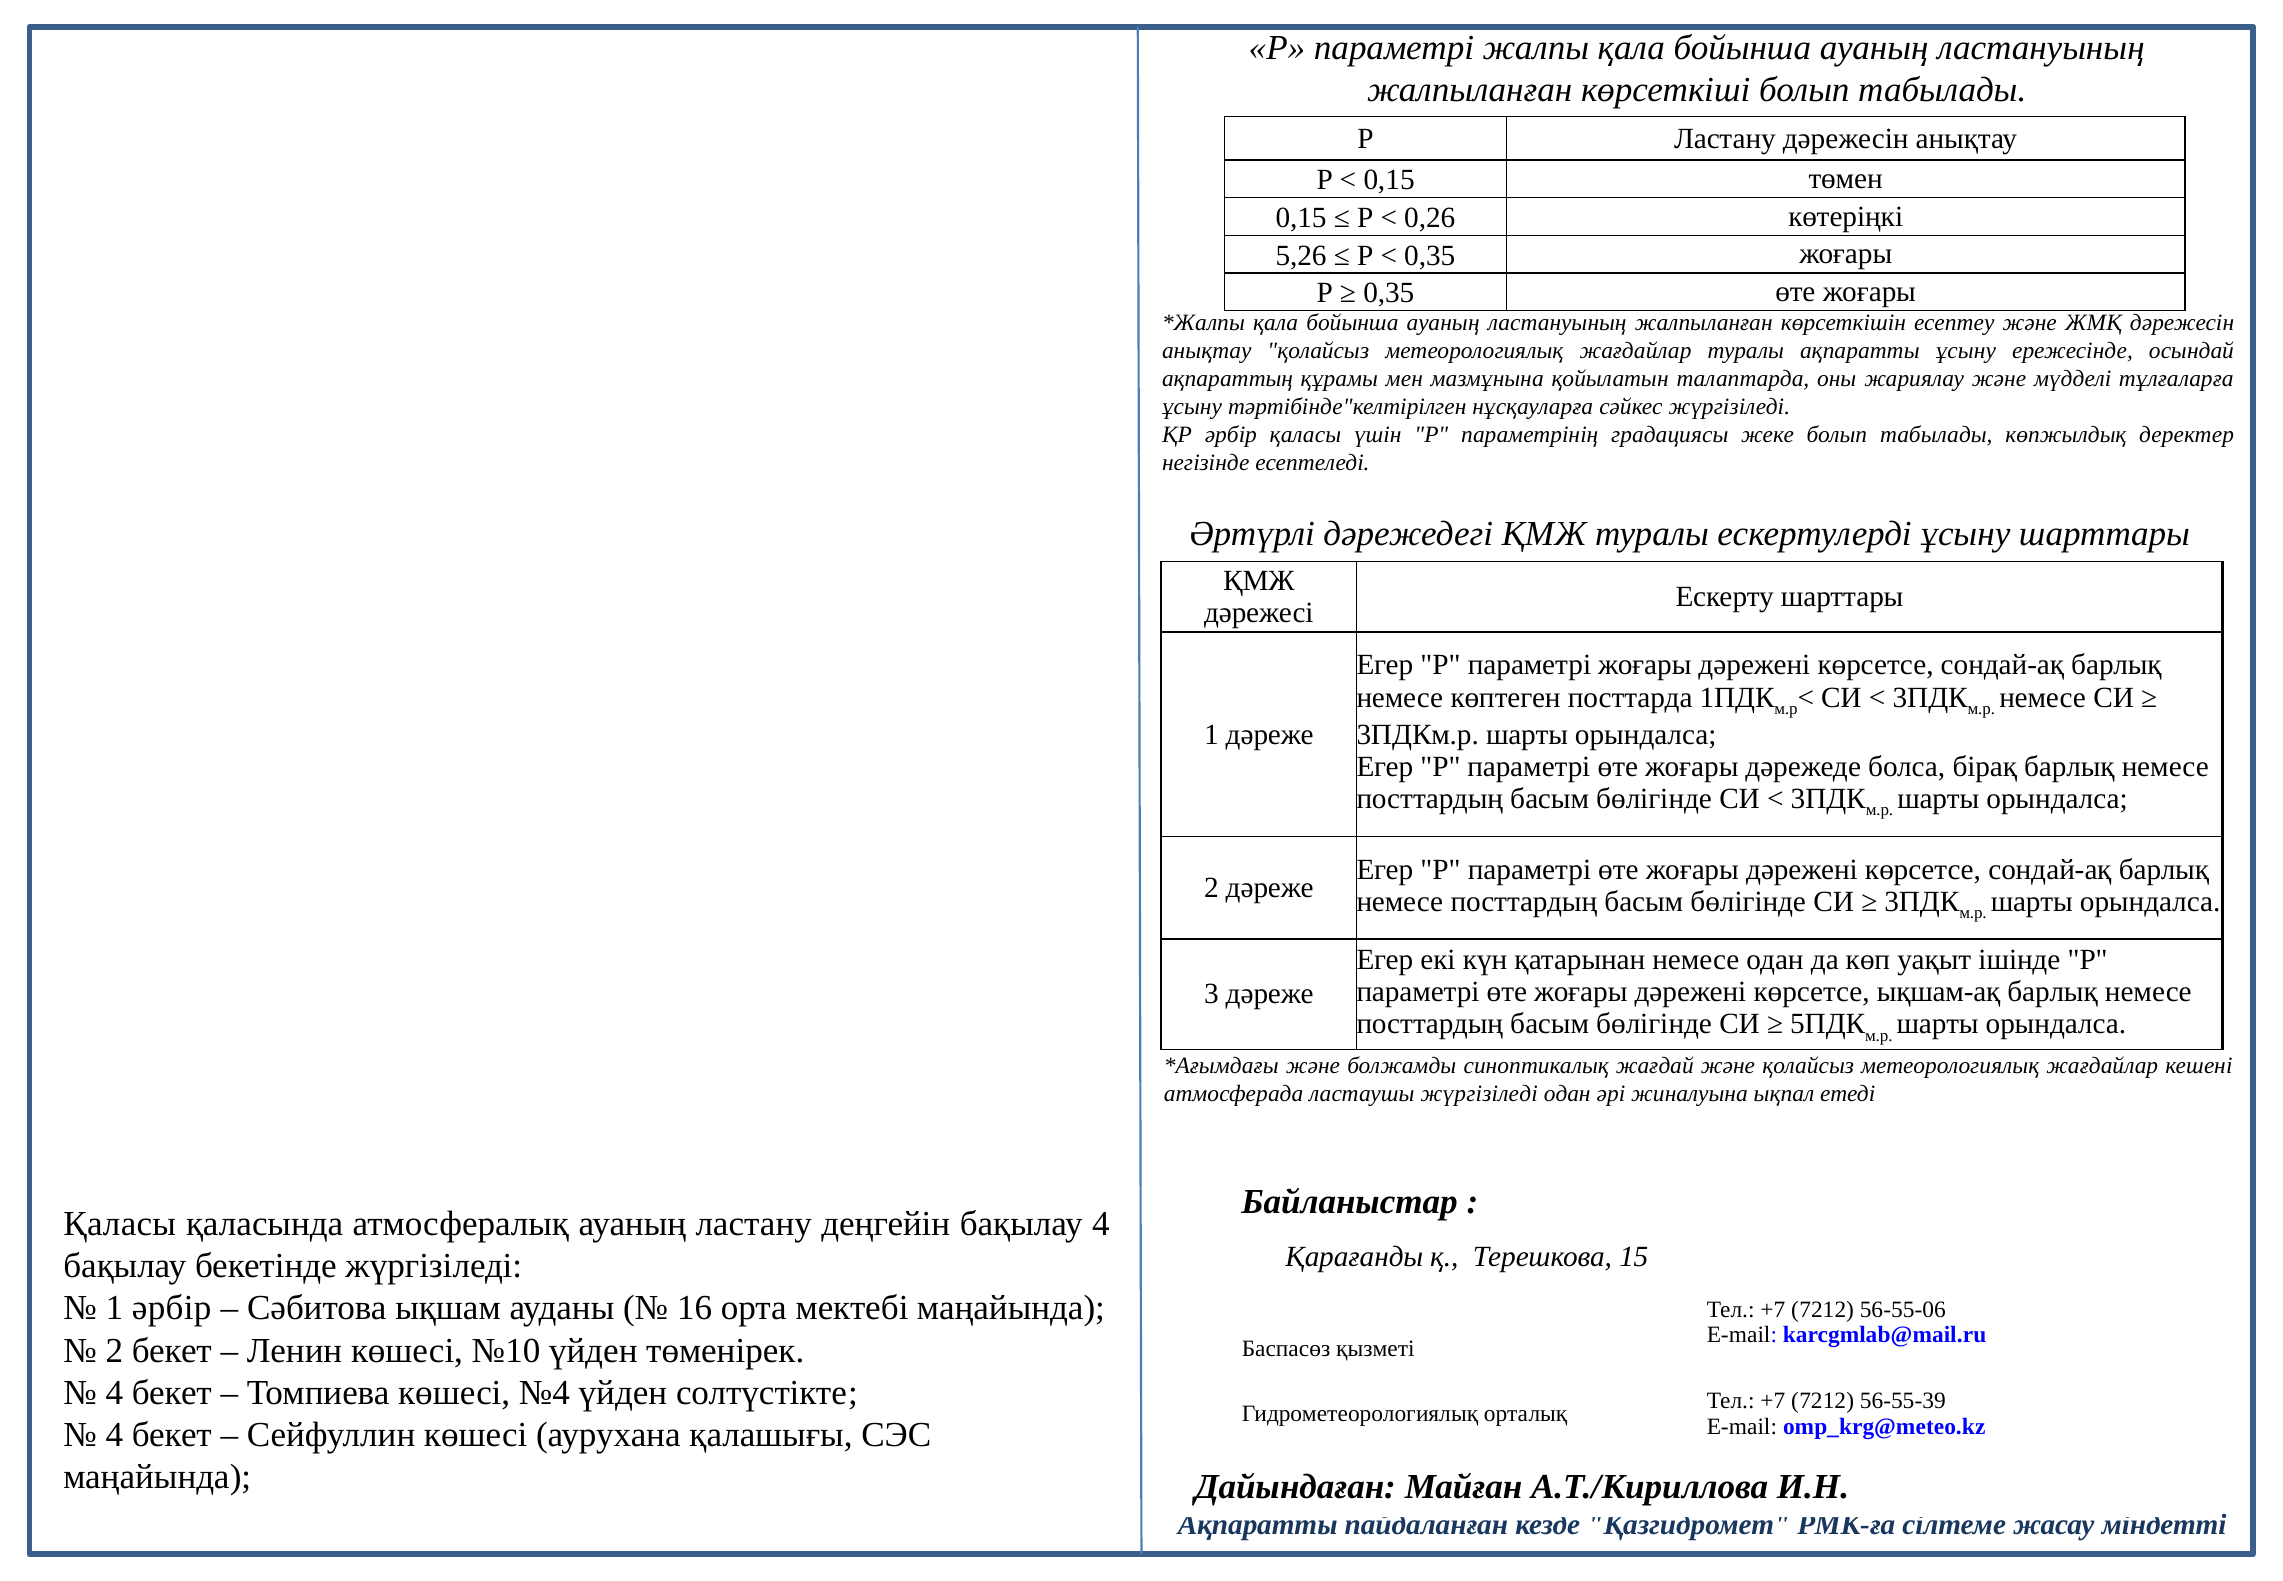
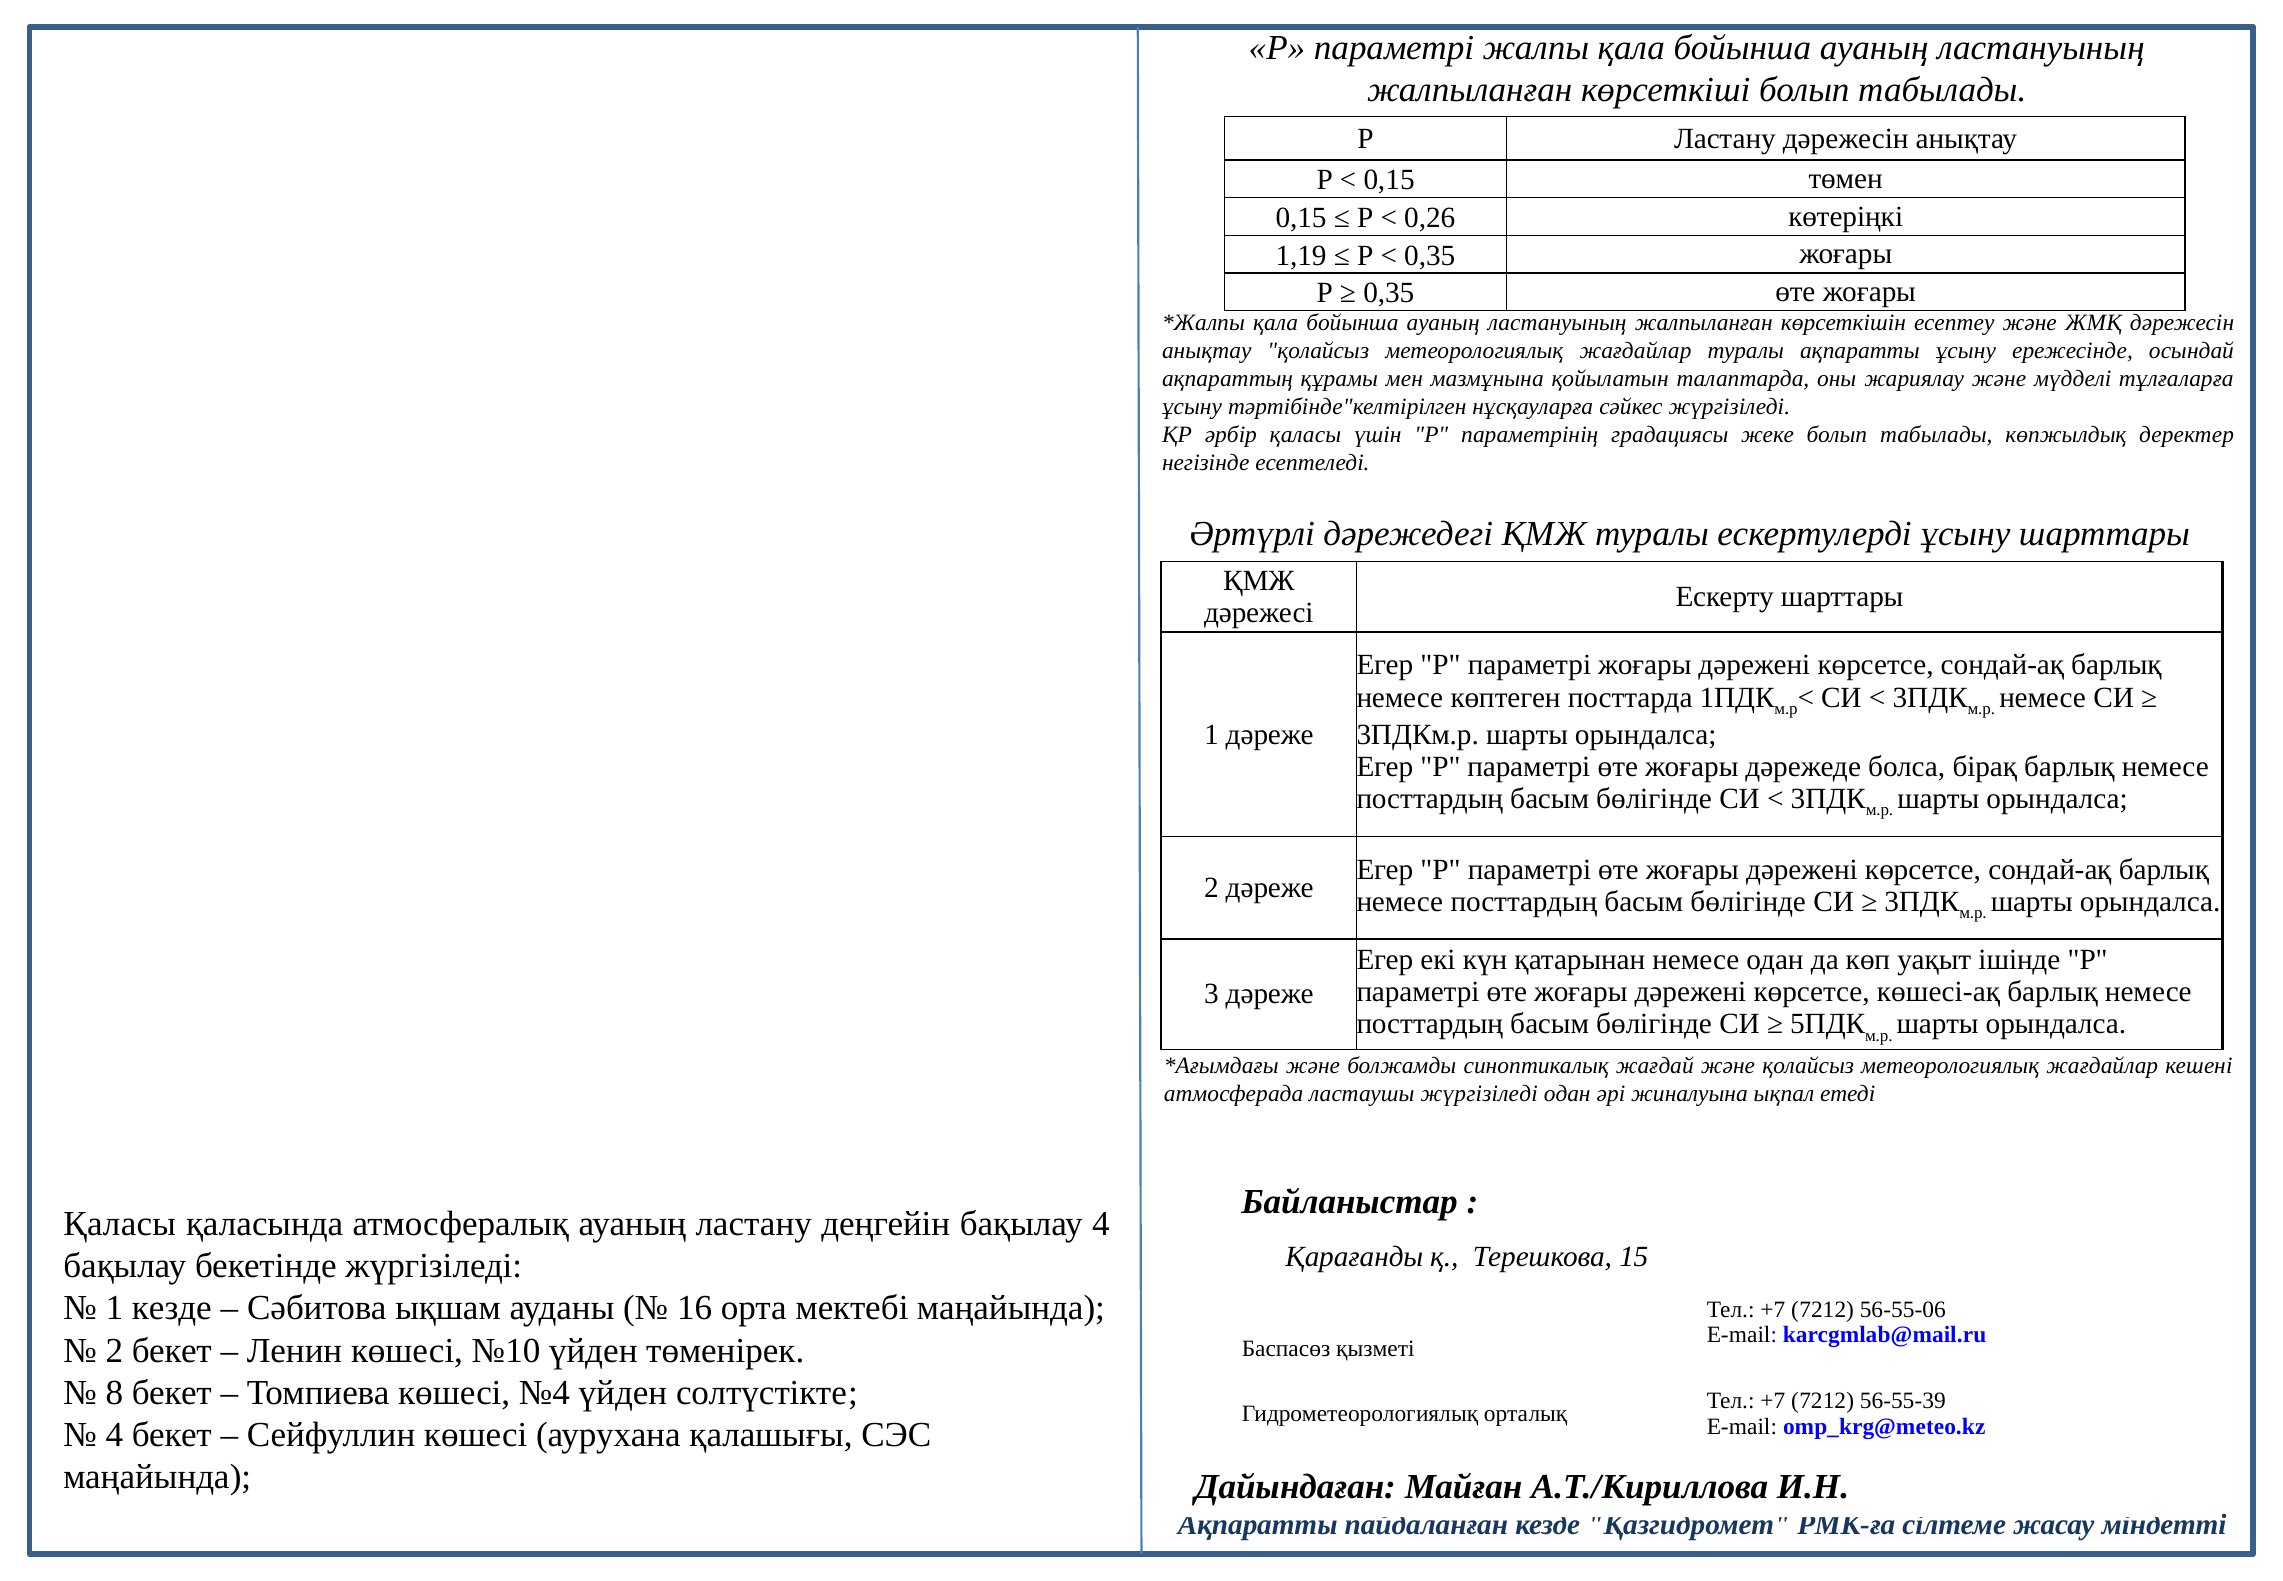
5,26: 5,26 -> 1,19 (1301, 255)
ықшам-ақ: ықшам-ақ -> көшесі-ақ (1938, 992)
1 әрбір: әрбір -> кезде (172, 1308)
4: 4 -> 8 (114, 1392)
